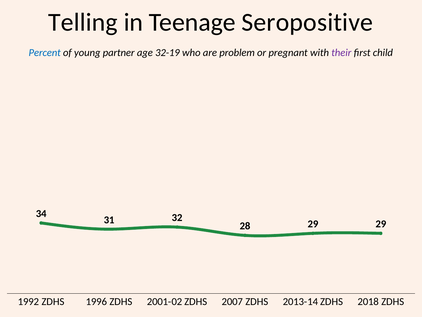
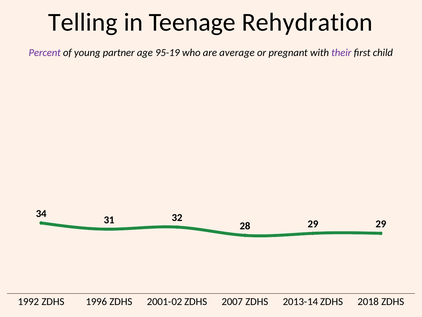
Seropositive: Seropositive -> Rehydration (307, 22)
Percent colour: blue -> purple (45, 53)
32-19: 32-19 -> 95-19 (167, 53)
problem: problem -> average (237, 53)
